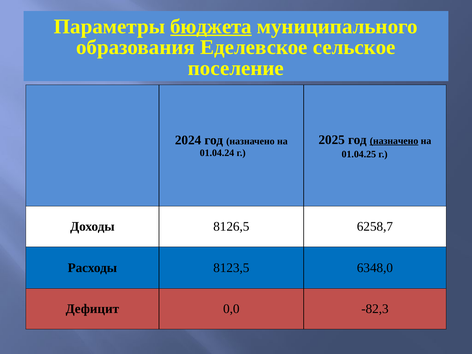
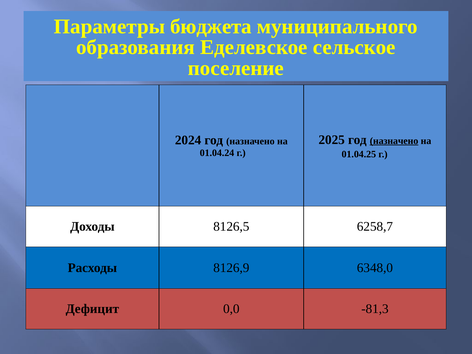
бюджета underline: present -> none (211, 26)
8123,5: 8123,5 -> 8126,9 (231, 268)
-82,3: -82,3 -> -81,3 (375, 309)
